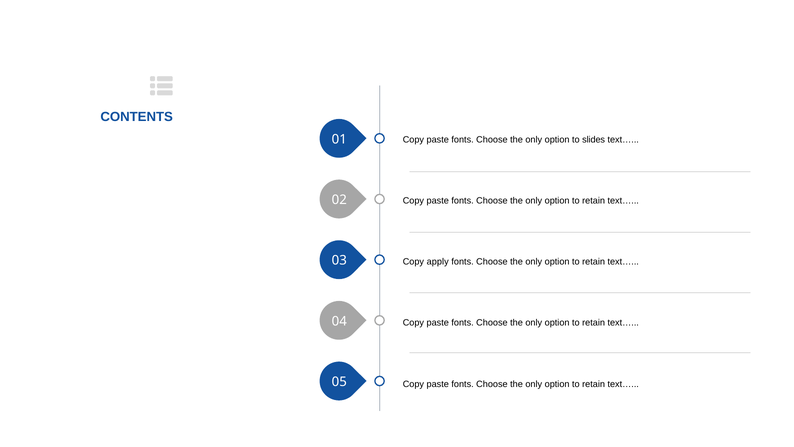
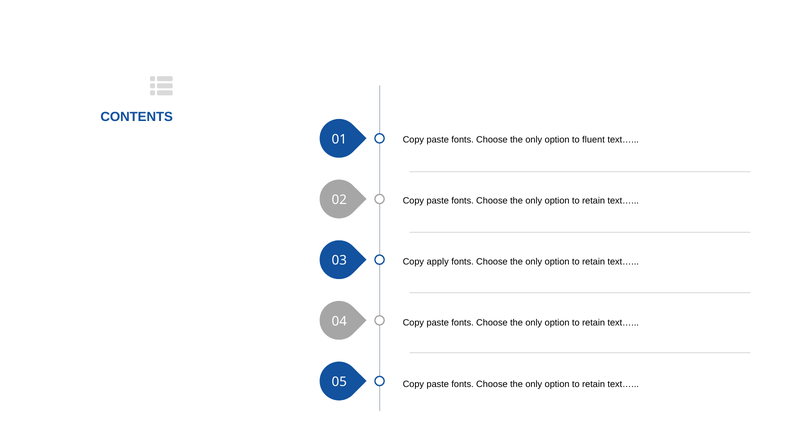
slides: slides -> fluent (594, 140)
